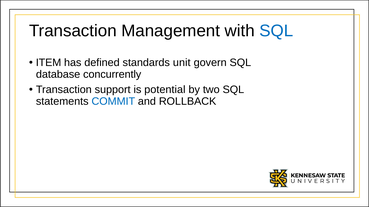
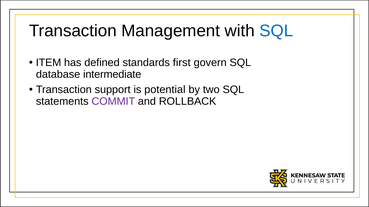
unit: unit -> first (182, 63)
concurrently: concurrently -> intermediate (112, 74)
COMMIT colour: blue -> purple (113, 102)
